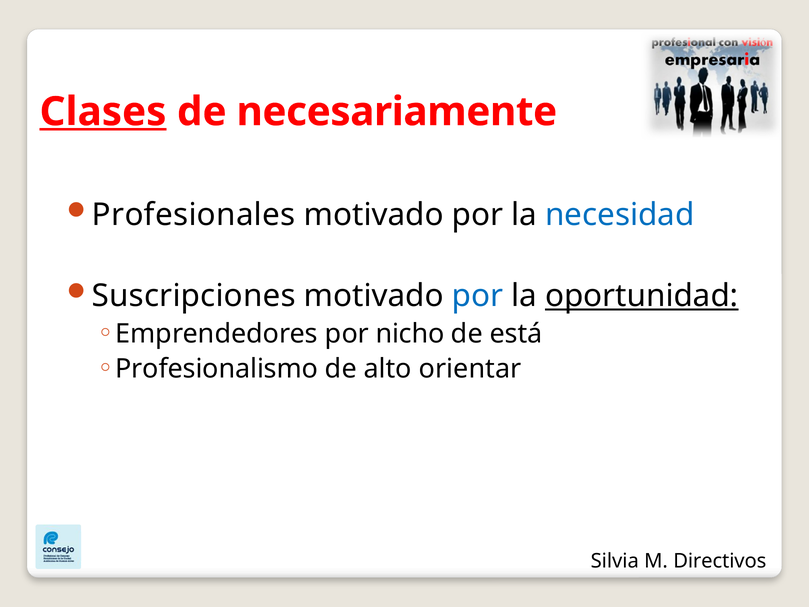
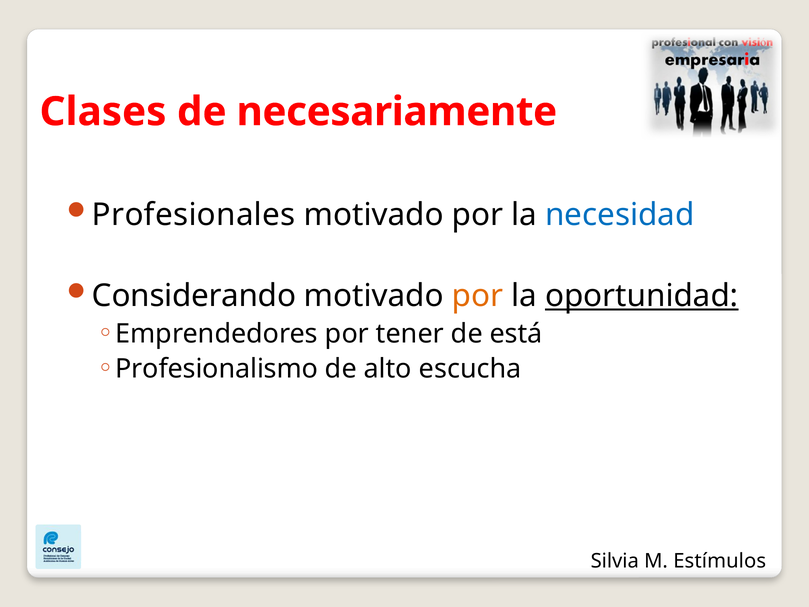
Clases underline: present -> none (103, 112)
Suscripciones: Suscripciones -> Considerando (194, 296)
por colour: blue -> orange (477, 296)
nicho: nicho -> tener (410, 333)
orientar: orientar -> escucha (470, 369)
Directivos: Directivos -> Estímulos (720, 561)
